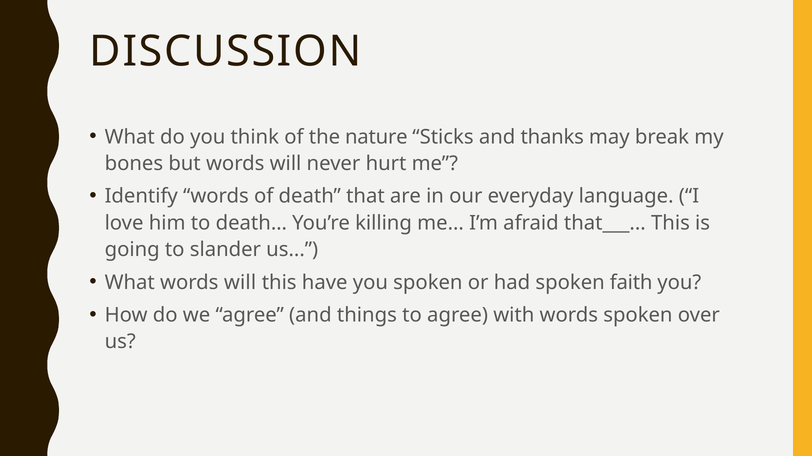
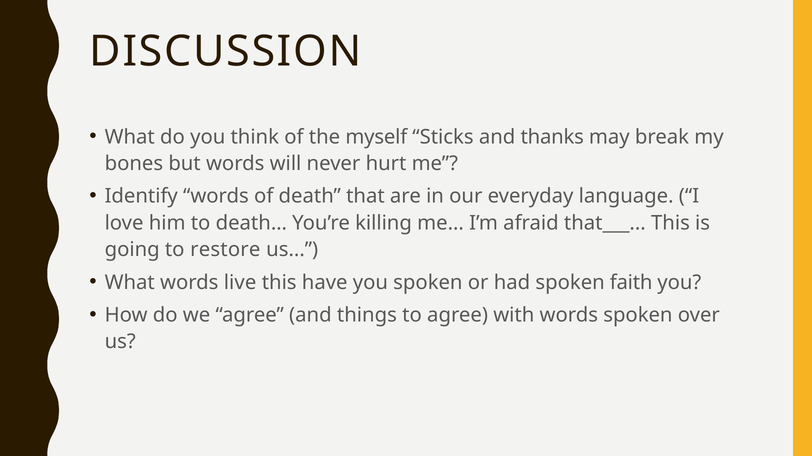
nature: nature -> myself (376, 137)
slander: slander -> restore (225, 250)
What words will: will -> live (240, 283)
